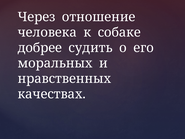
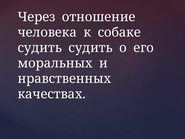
добрее: добрее -> судить (40, 48)
